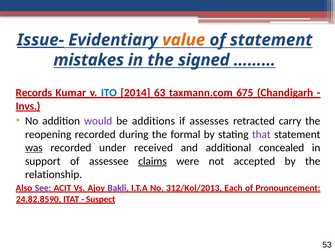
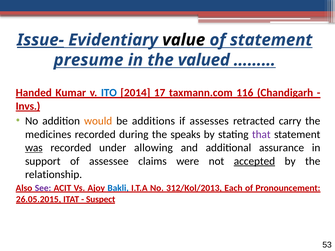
value colour: orange -> black (184, 40)
mistakes: mistakes -> presume (89, 60)
signed: signed -> valued (204, 60)
Records: Records -> Handed (34, 93)
63: 63 -> 17 (160, 93)
675: 675 -> 116 (245, 93)
would colour: purple -> orange (98, 121)
reopening: reopening -> medicines (48, 134)
formal: formal -> speaks (185, 134)
received: received -> allowing (153, 148)
concealed: concealed -> assurance (282, 148)
claims underline: present -> none (152, 161)
accepted underline: none -> present (254, 161)
Bakli colour: purple -> blue (118, 188)
24.82.8590: 24.82.8590 -> 26.05.2015 (39, 199)
